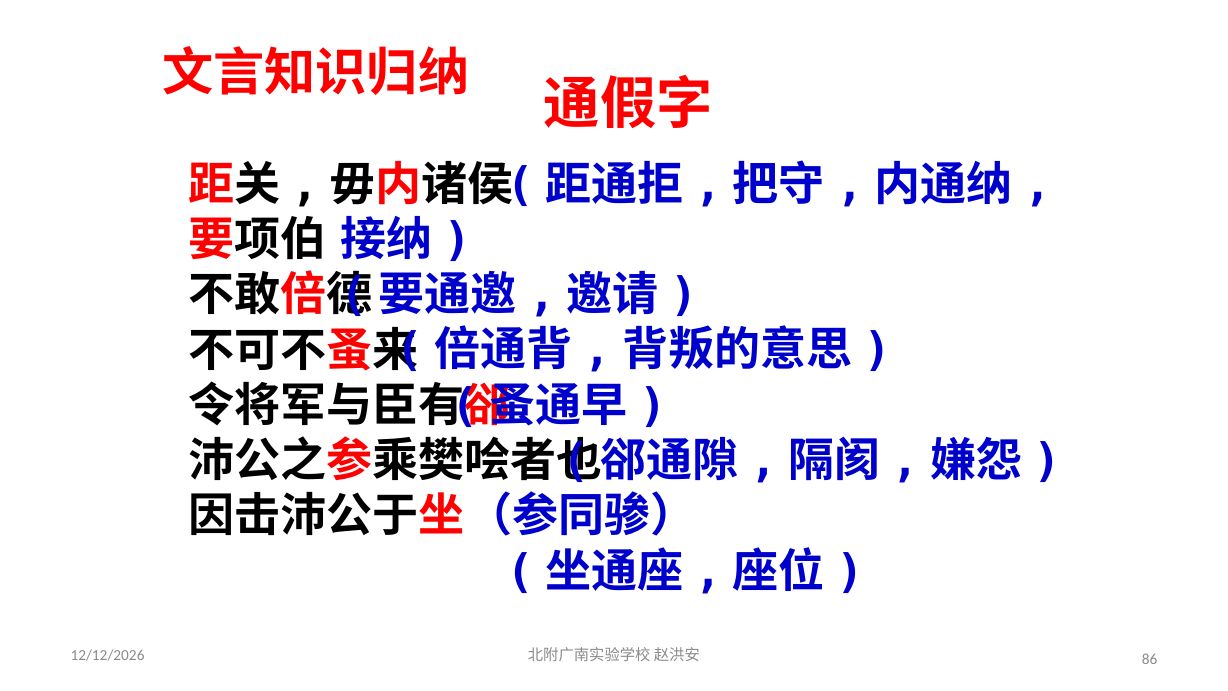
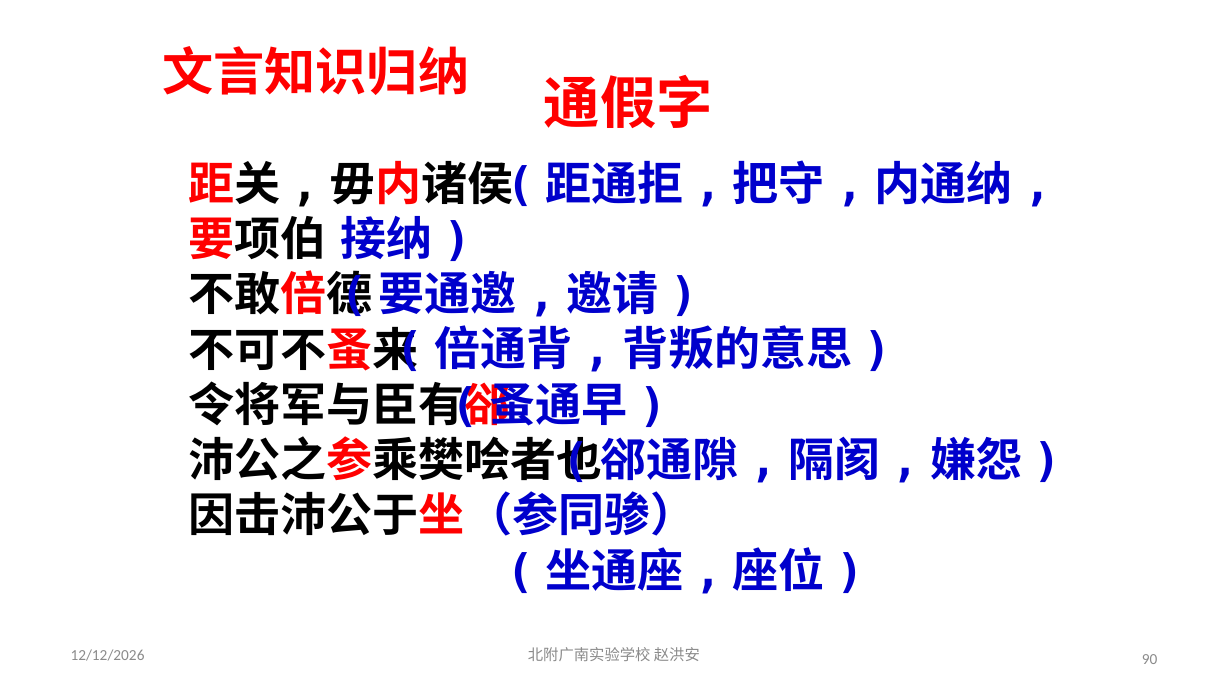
86: 86 -> 90 (1150, 660)
